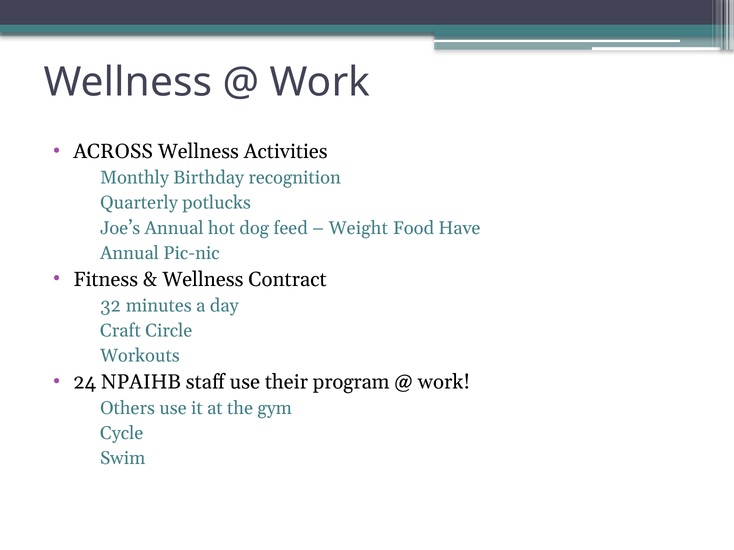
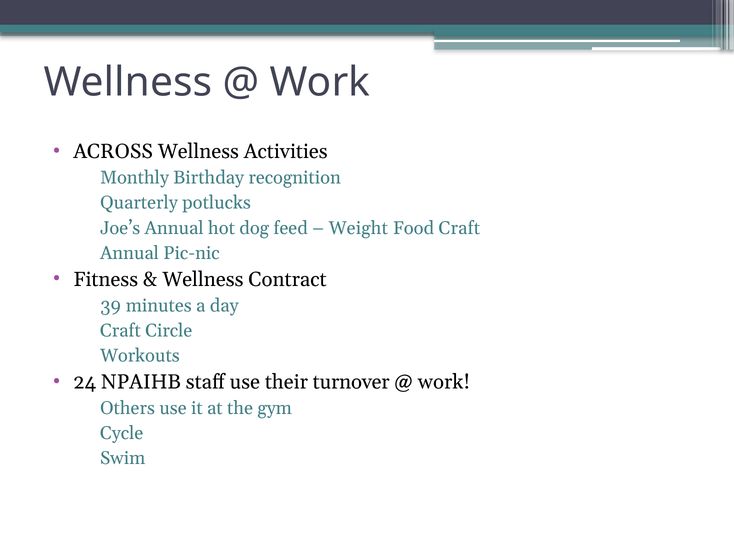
Food Have: Have -> Craft (459, 228)
32: 32 -> 39 (111, 306)
program: program -> turnover (351, 383)
